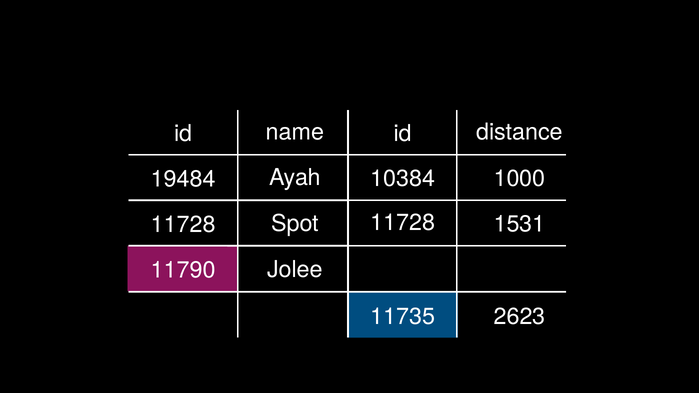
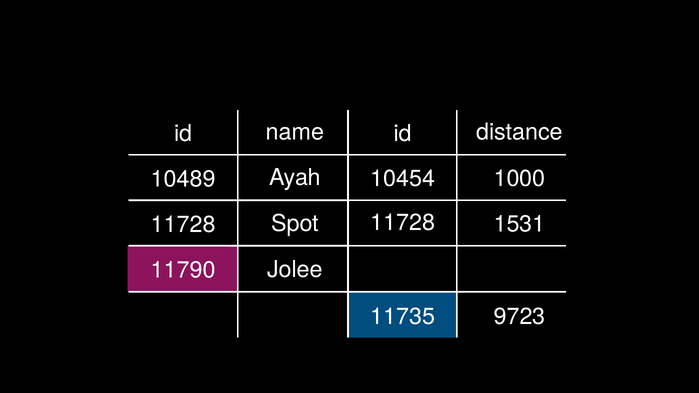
10384: 10384 -> 10454 (403, 178)
19484: 19484 -> 10489 (183, 179)
2623: 2623 -> 9723 (520, 317)
